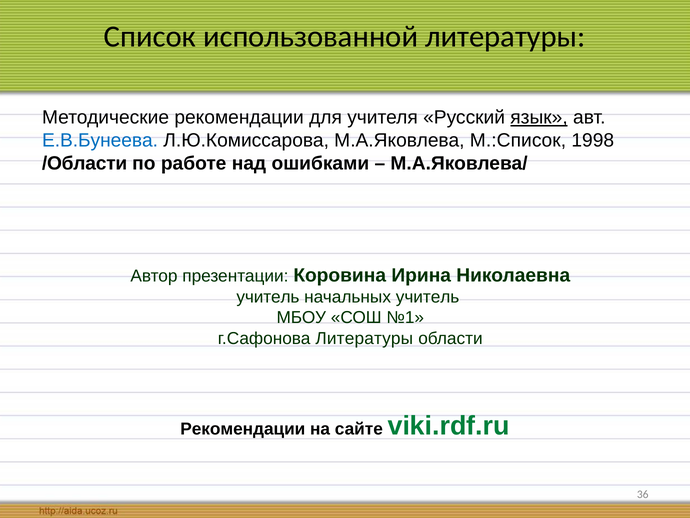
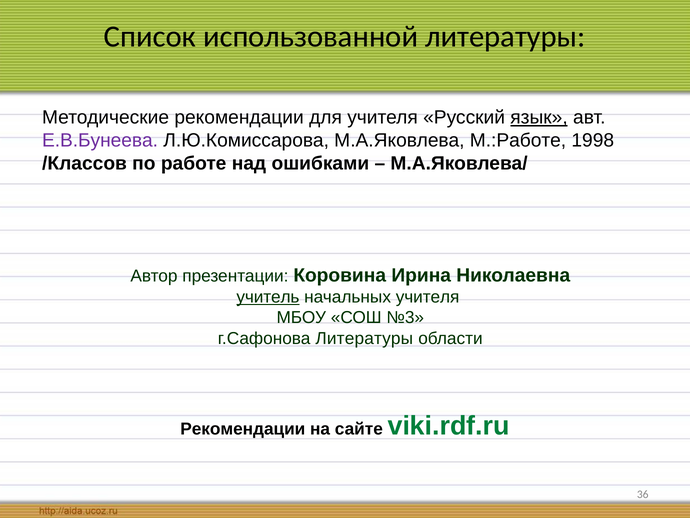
Е.В.Бунеева colour: blue -> purple (100, 140)
М.:Список: М.:Список -> М.:Работе (518, 140)
/Области: /Области -> /Классов (84, 163)
учитель underline: none -> present (268, 297)
начальных учитель: учитель -> учителя (428, 297)
№1: №1 -> №3 (405, 317)
